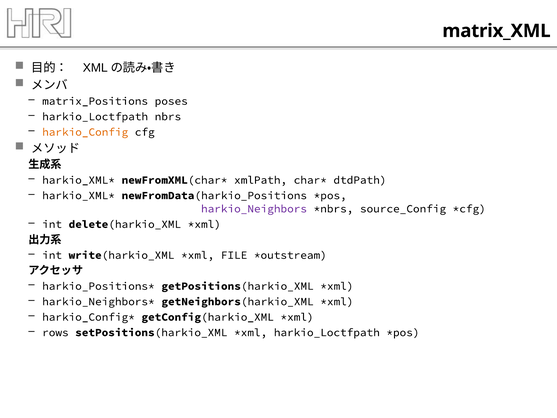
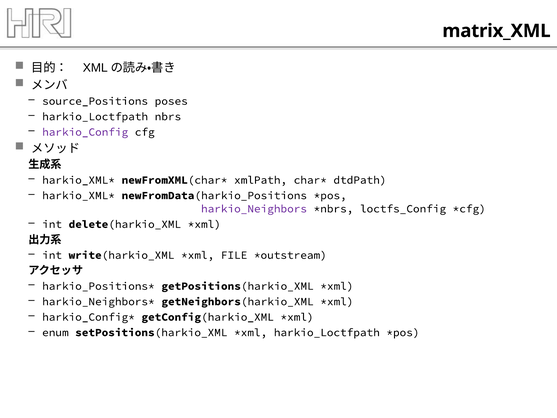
matrix_Positions: matrix_Positions -> source_Positions (95, 101)
harkio_Config colour: orange -> purple (85, 132)
source_Config: source_Config -> loctfs_Config (403, 209)
rows: rows -> enum (55, 332)
